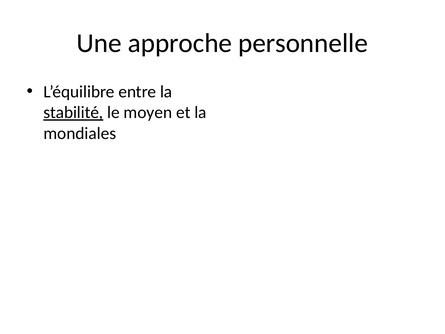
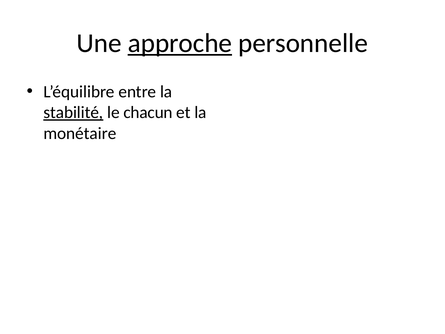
approche underline: none -> present (180, 43)
moyen: moyen -> chacun (148, 112)
mondiales: mondiales -> monétaire (80, 133)
